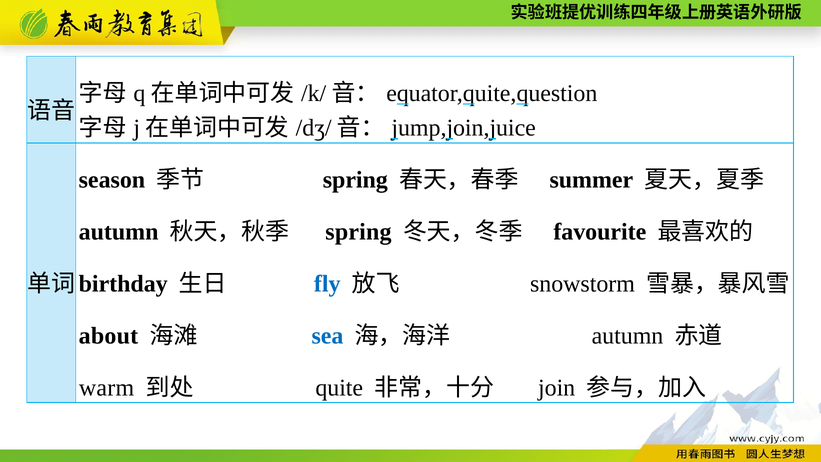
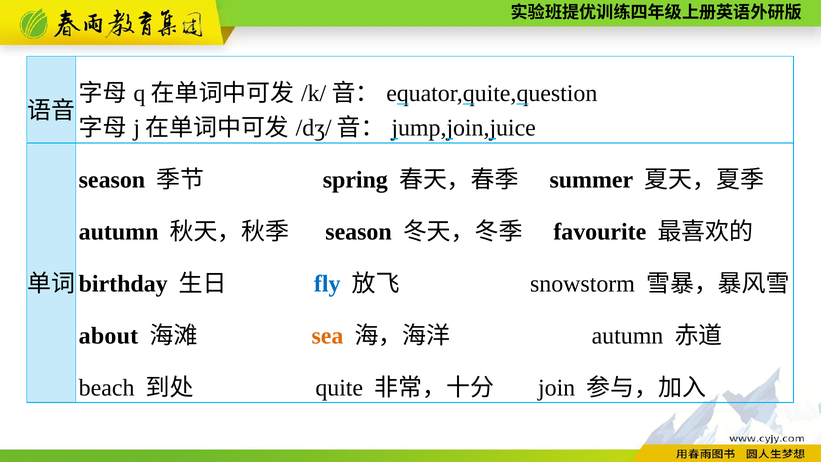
spring: spring -> season (359, 232)
sea colour: blue -> orange (327, 336)
warm: warm -> beach (107, 387)
